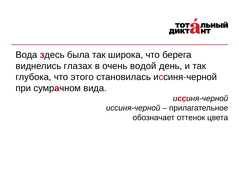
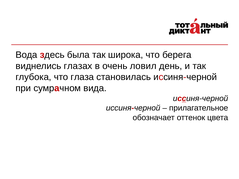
водой: водой -> ловил (143, 66)
этого: этого -> глаза (82, 77)
